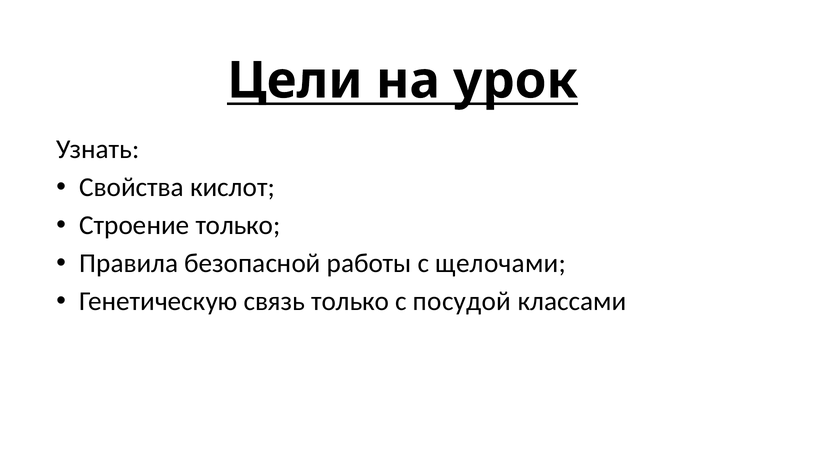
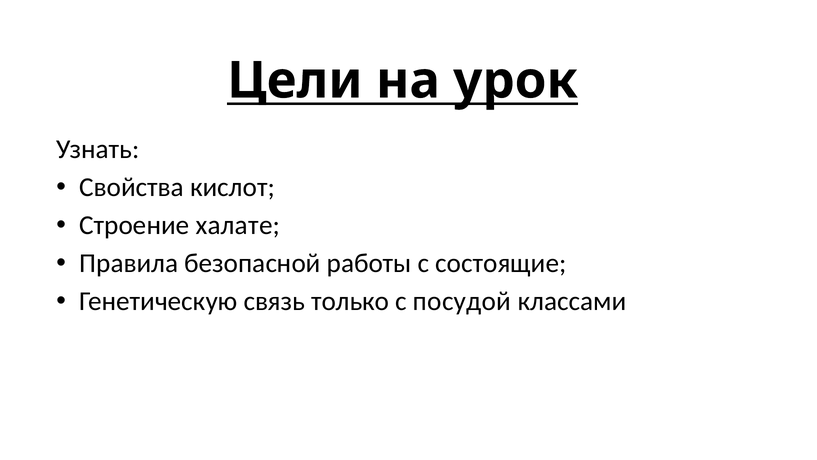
Строение только: только -> халате (238, 225)
щелочами: щелочами -> состоящие (501, 263)
